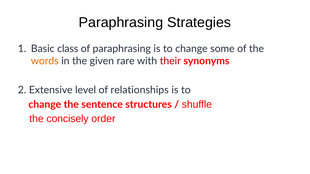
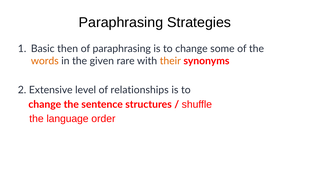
class: class -> then (68, 49)
their colour: red -> orange (170, 61)
concisely: concisely -> language (68, 119)
